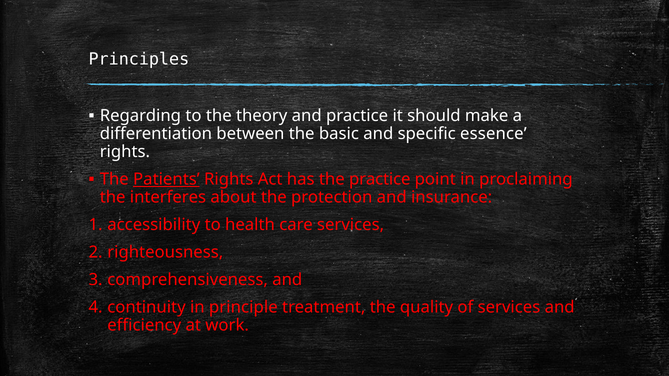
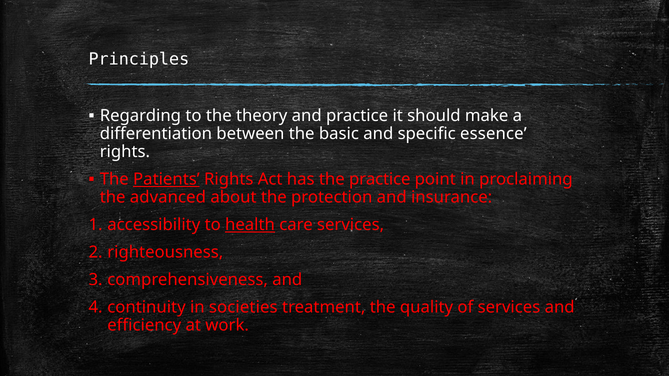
interferes: interferes -> advanced (168, 198)
health underline: none -> present (250, 225)
principle: principle -> societies (243, 307)
